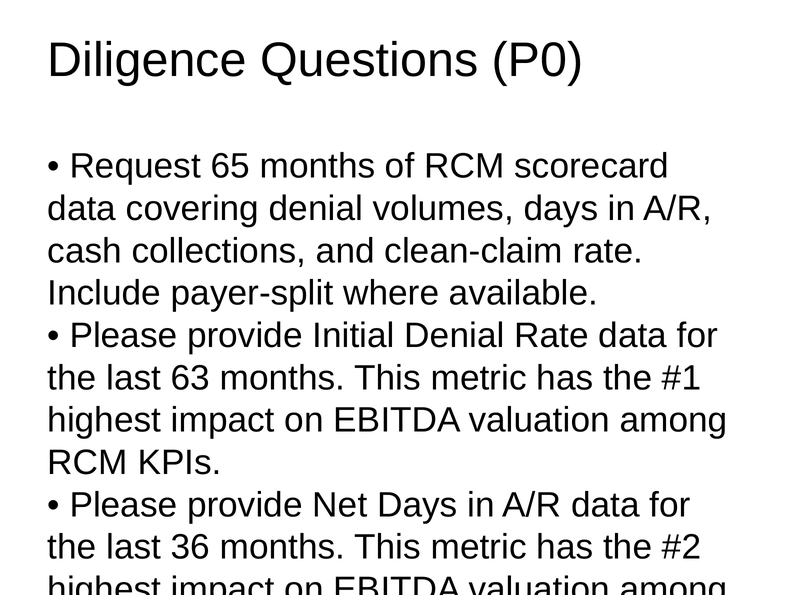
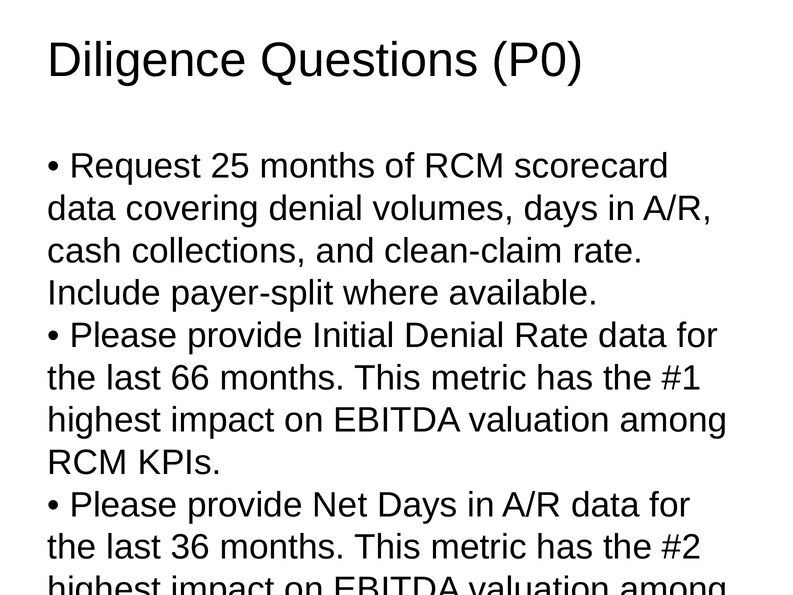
65: 65 -> 25 (230, 166)
63: 63 -> 66 (190, 378)
